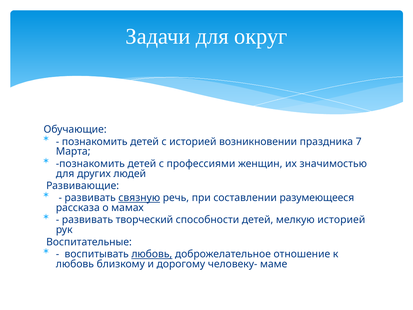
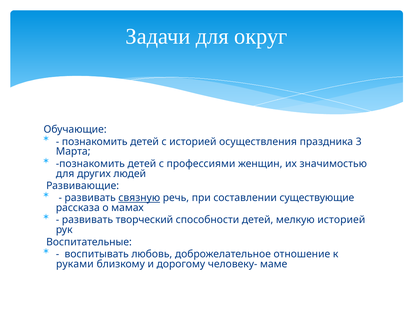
возникновении: возникновении -> осуществления (258, 142)
7: 7 -> 3 (359, 142)
разумеющееся: разумеющееся -> существующие (317, 198)
любовь underline: present -> none (152, 254)
любовь: любовь -> руками (75, 264)
